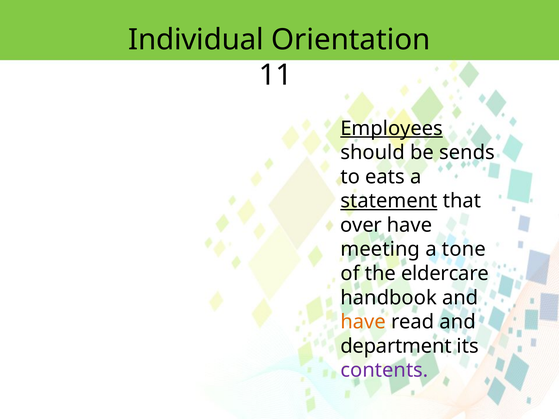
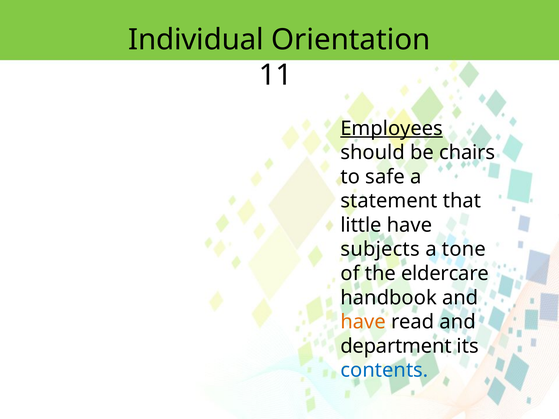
sends: sends -> chairs (467, 153)
eats: eats -> safe (385, 177)
statement underline: present -> none (389, 201)
over: over -> little (361, 225)
meeting: meeting -> subjects (380, 249)
contents colour: purple -> blue (384, 371)
